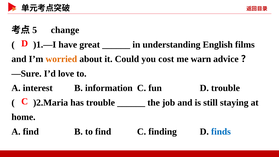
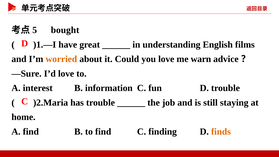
change: change -> bought (65, 30)
you cost: cost -> love (166, 59)
finds colour: blue -> orange (221, 132)
